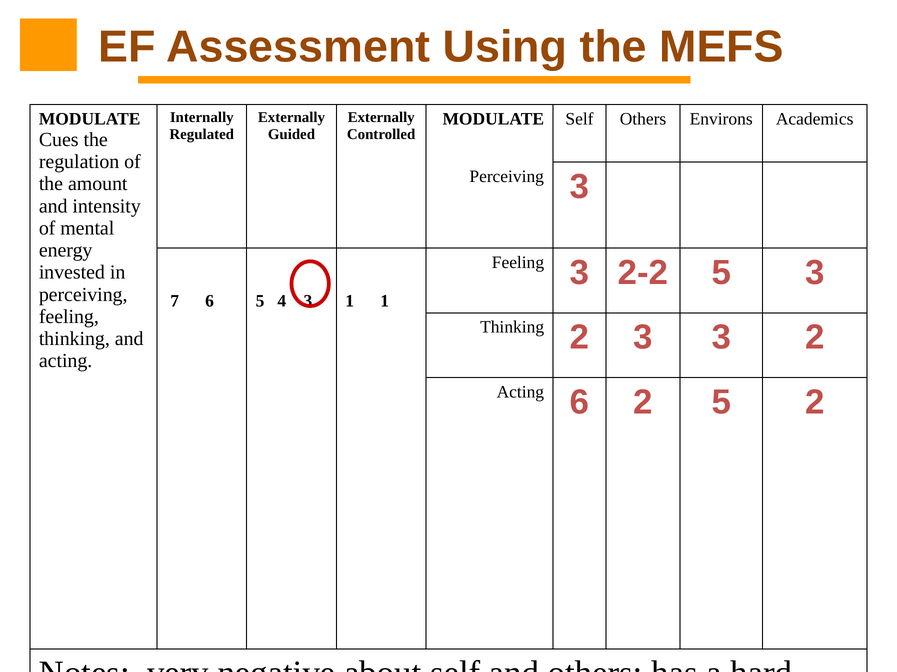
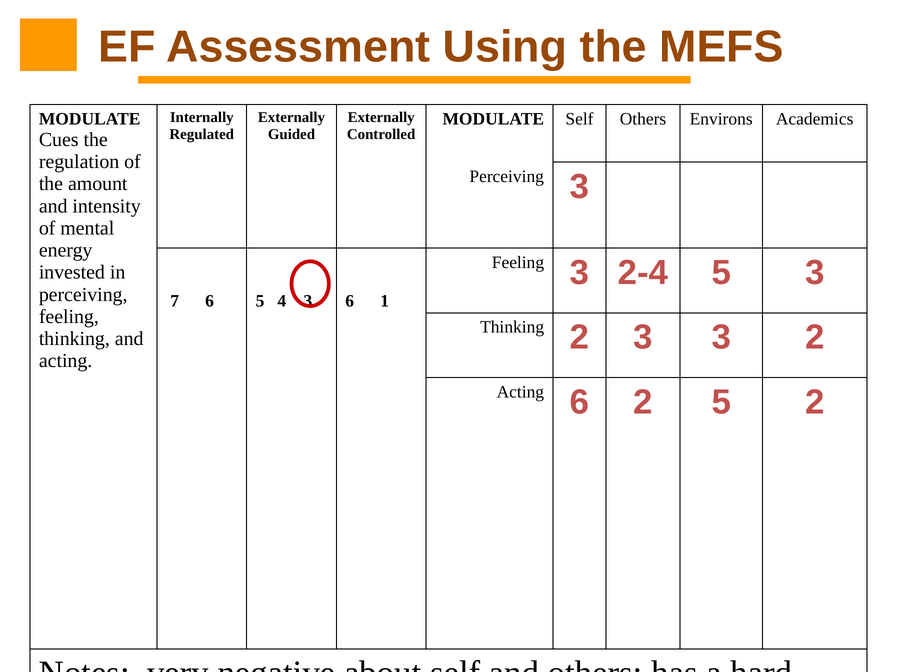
2-2: 2-2 -> 2-4 (643, 273)
1: 1 -> 6 (350, 301)
